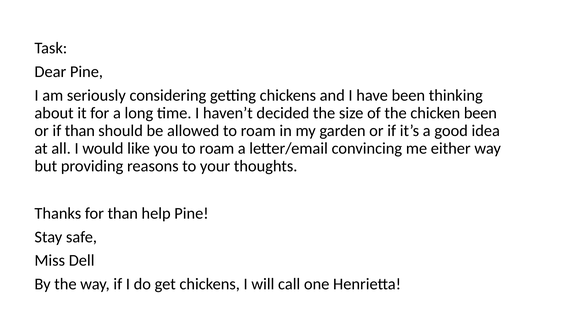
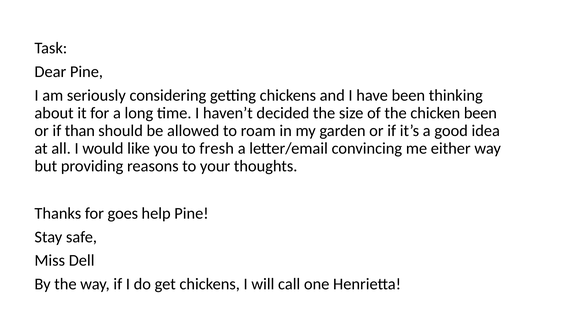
you to roam: roam -> fresh (217, 148)
for than: than -> goes (123, 213)
